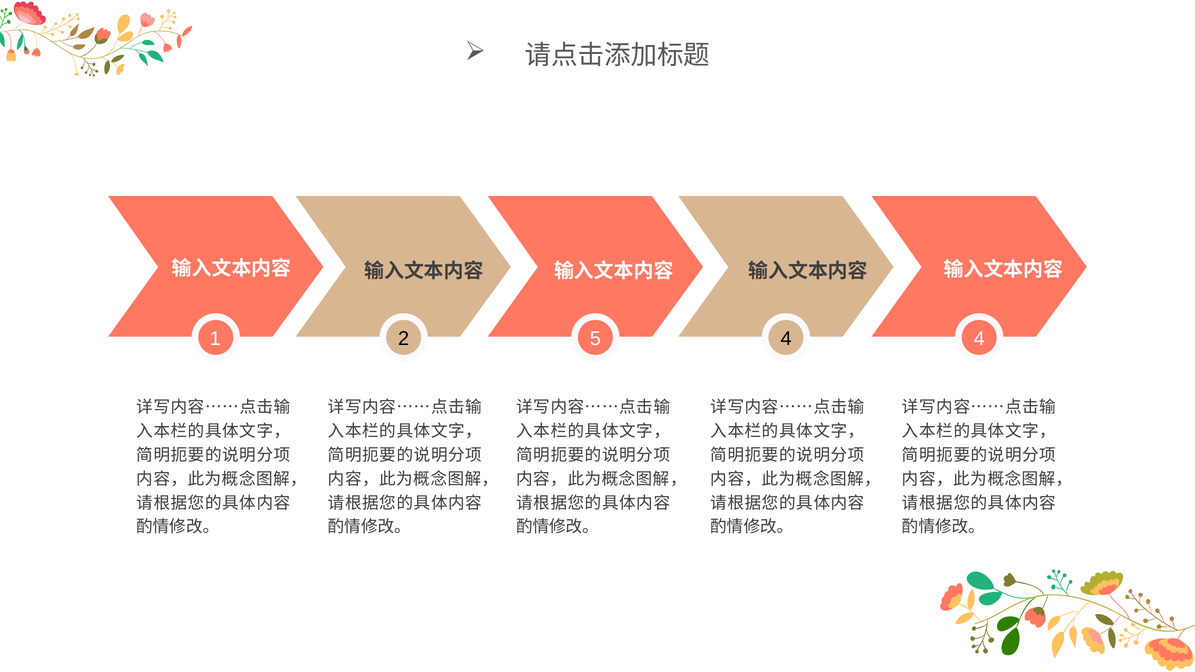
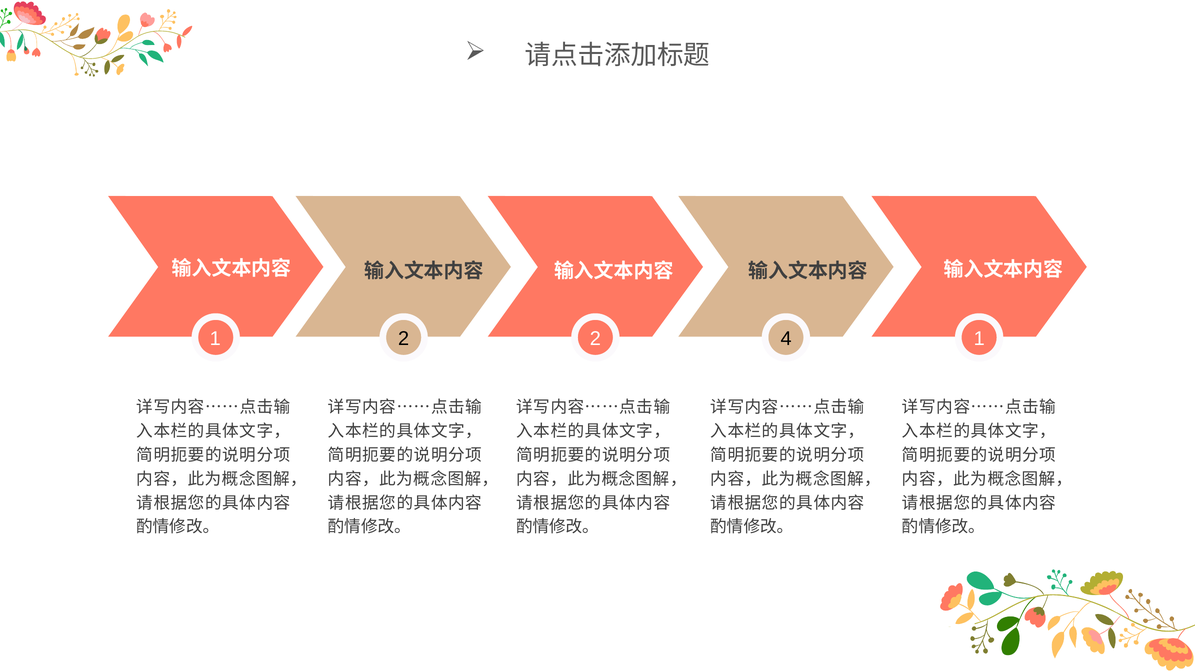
2 5: 5 -> 2 (595, 339)
4 4: 4 -> 1 (979, 339)
